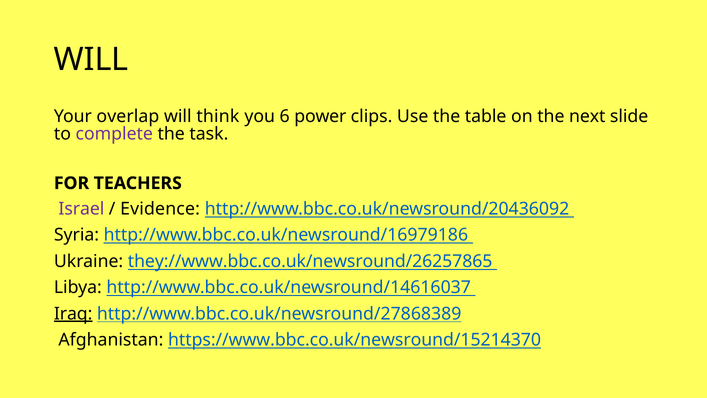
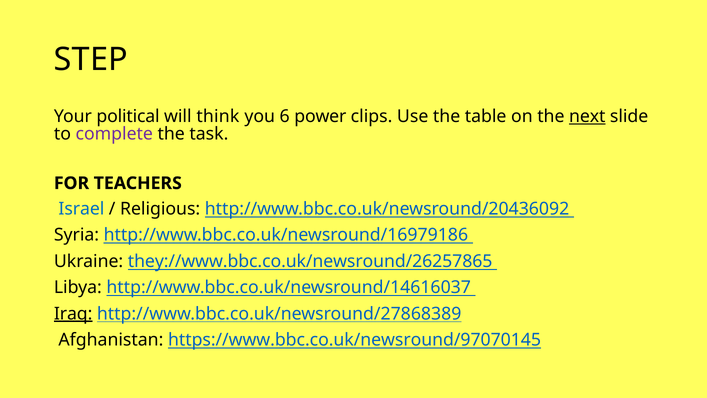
WILL: WILL -> STEP (91, 59)
overlap: overlap -> political (128, 116)
next underline: none -> present (587, 116)
Israel colour: purple -> blue (81, 209)
Evidence: Evidence -> Religious (160, 209)
https://www.bbc.co.uk/newsround/15214370: https://www.bbc.co.uk/newsround/15214370 -> https://www.bbc.co.uk/newsround/97070145 (355, 340)
